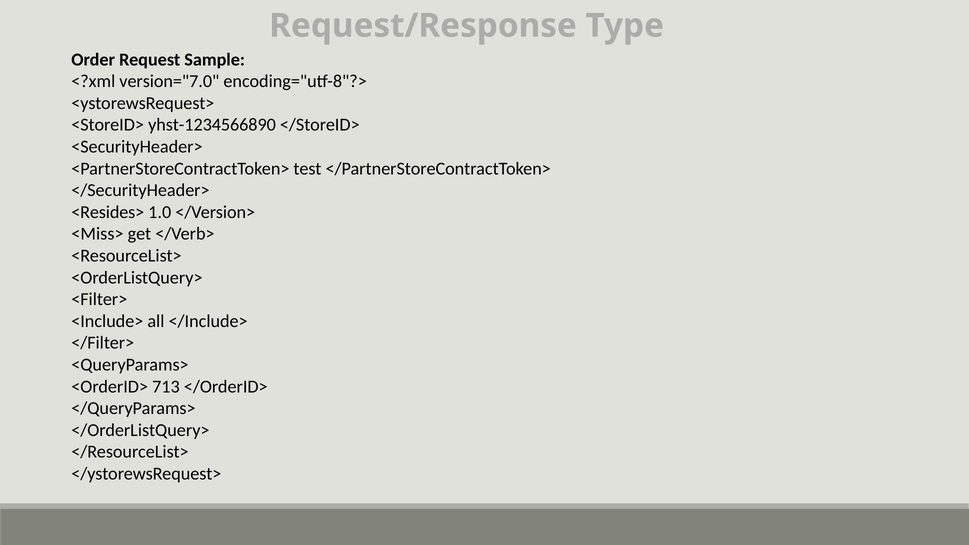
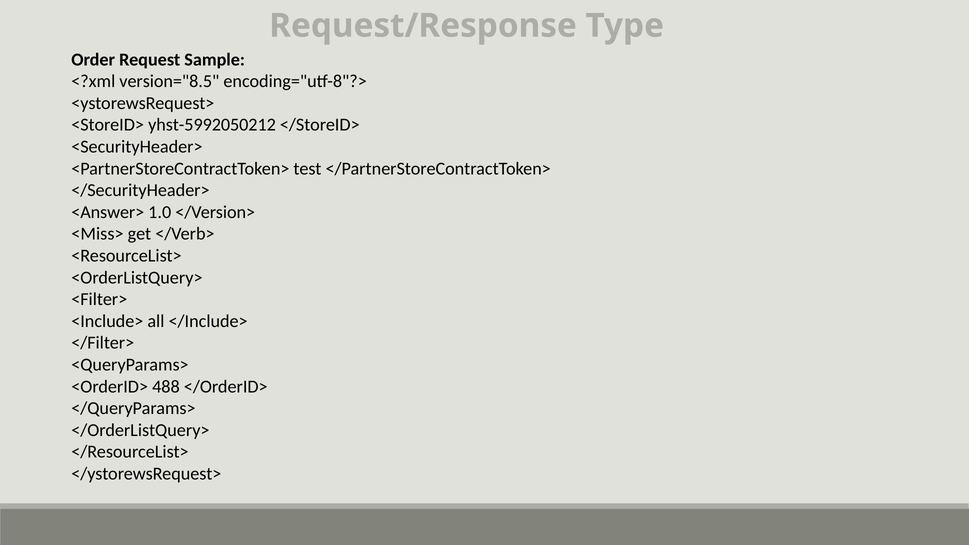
version="7.0: version="7.0 -> version="8.5 (169, 81)
yhst-1234566890: yhst-1234566890 -> yhst-5992050212 (212, 125)
<Resides>: <Resides> -> <Answer> (108, 212)
713: 713 -> 488 (166, 387)
